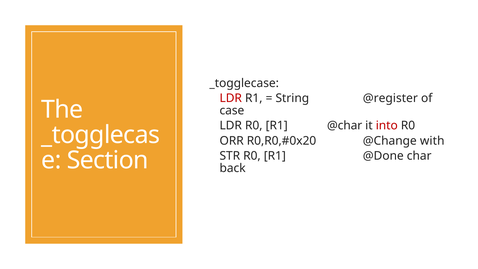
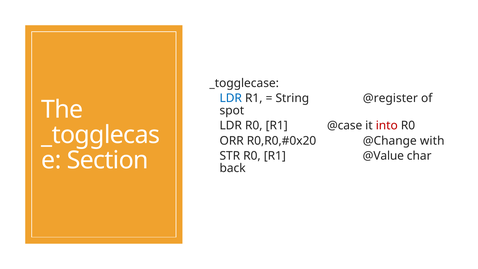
LDR colour: red -> blue (231, 98)
case: case -> spot (232, 110)
@char: @char -> @case (345, 126)
@Done: @Done -> @Value (383, 156)
